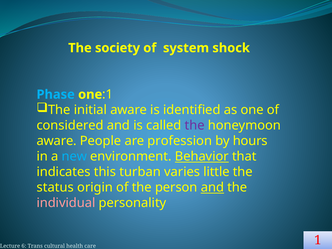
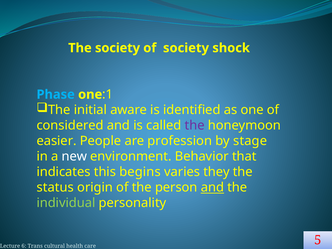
of system: system -> society (186, 48)
aware: aware -> easier (57, 141)
hours: hours -> stage (250, 141)
new colour: light blue -> white (74, 156)
Behavior underline: present -> none (202, 156)
turban: turban -> begins (140, 172)
little: little -> they (217, 172)
individual colour: pink -> light green (66, 203)
1: 1 -> 5 (318, 240)
